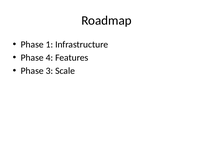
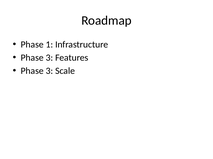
4: 4 -> 3 (49, 58)
